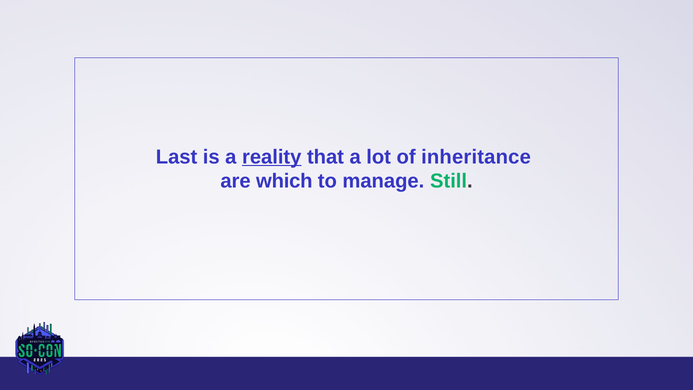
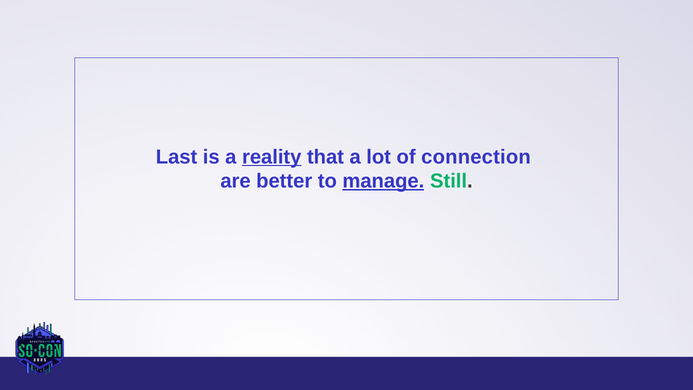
inheritance: inheritance -> connection (476, 157)
which: which -> better (284, 181)
manage underline: none -> present (383, 181)
